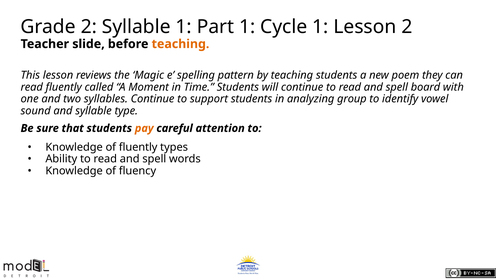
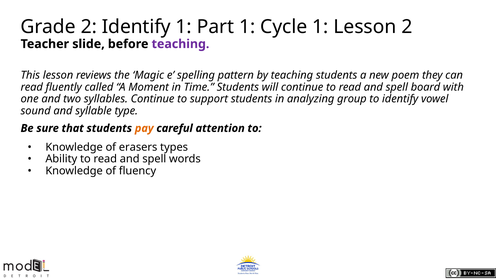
2 Syllable: Syllable -> Identify (136, 27)
teaching colour: orange -> purple (180, 44)
of fluently: fluently -> erasers (138, 147)
